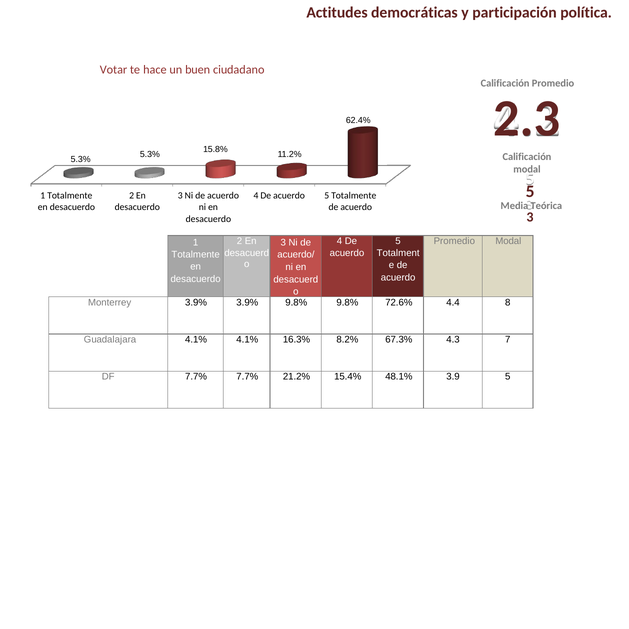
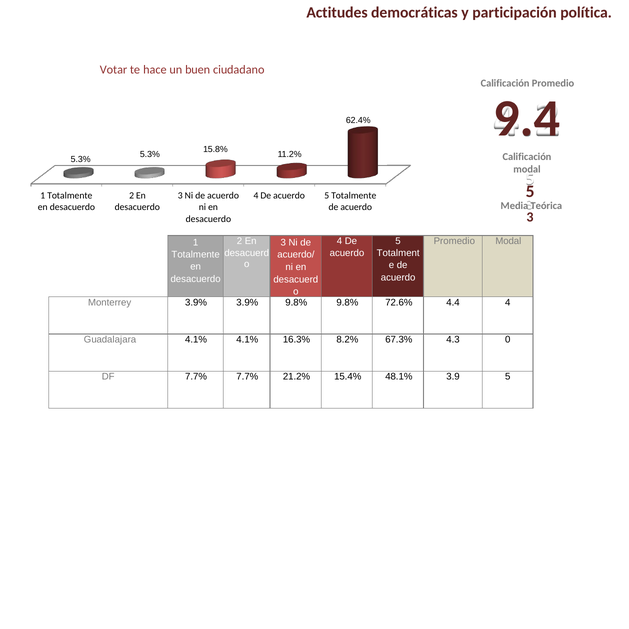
2.3: 2.3 -> 9.4 (527, 119)
4.4 8: 8 -> 4 (508, 302)
7: 7 -> 0 (508, 340)
